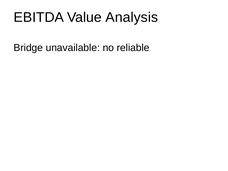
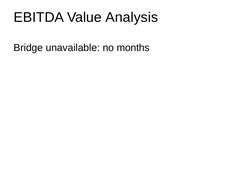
reliable: reliable -> months (133, 48)
